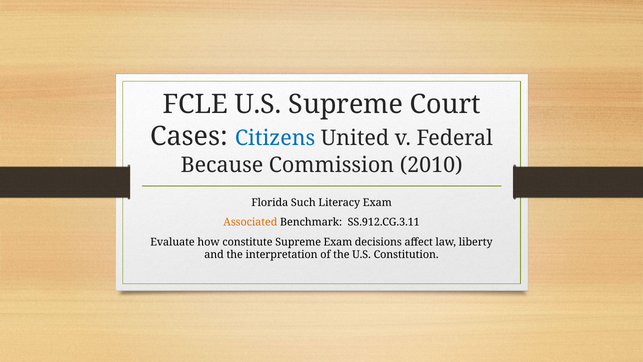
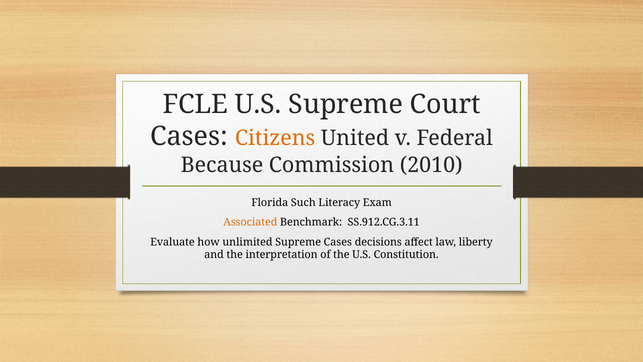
Citizens colour: blue -> orange (275, 138)
constitute: constitute -> unlimited (247, 242)
Supreme Exam: Exam -> Cases (338, 242)
